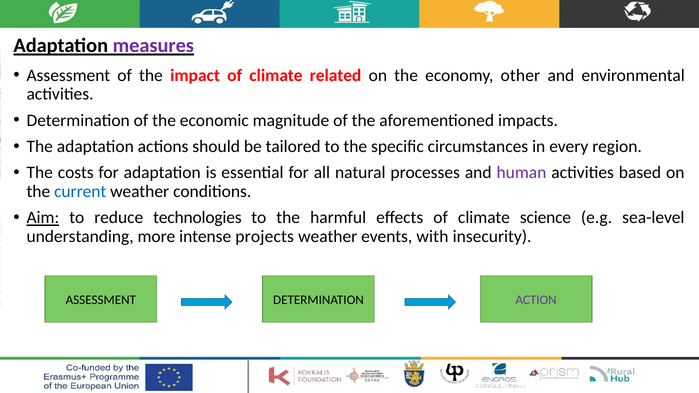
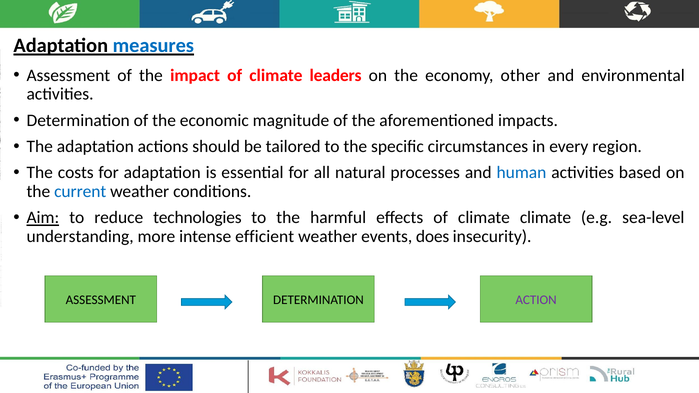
measures colour: purple -> blue (153, 46)
related: related -> leaders (336, 75)
human colour: purple -> blue (521, 173)
climate science: science -> climate (546, 218)
projects: projects -> efficient (265, 237)
with: with -> does (433, 237)
